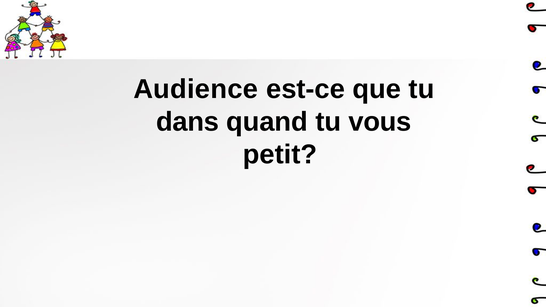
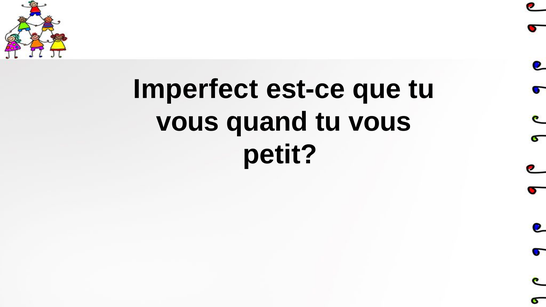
Audience: Audience -> Imperfect (196, 89)
dans: dans -> vous (188, 122)
